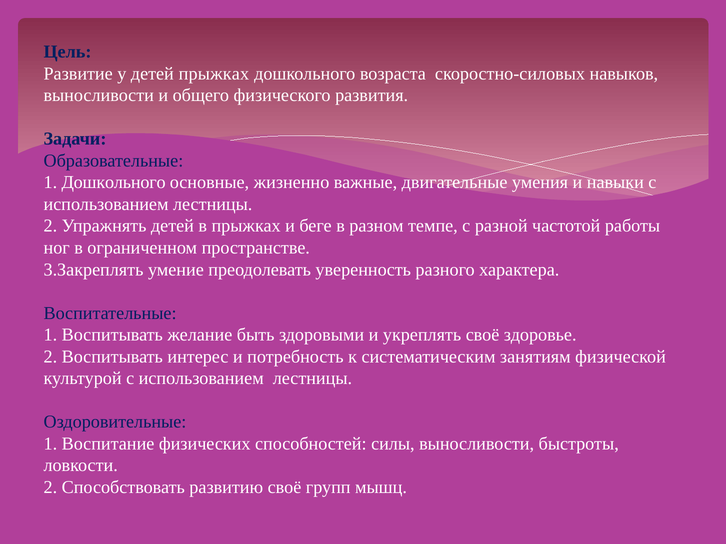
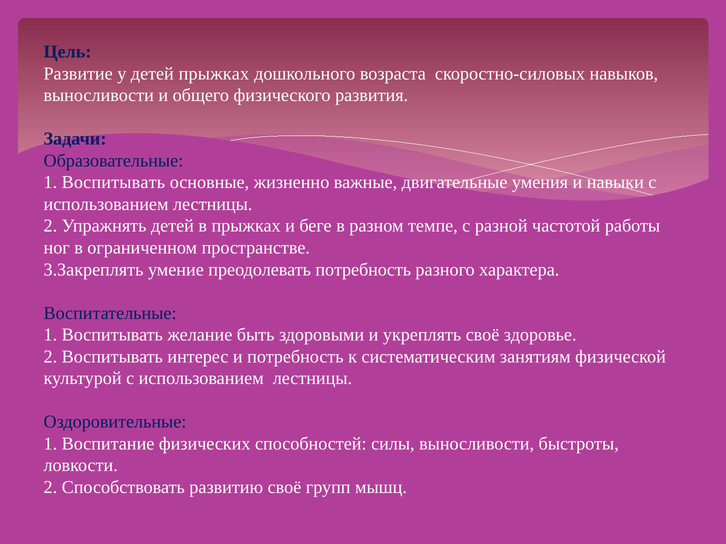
Дошкольного: Дошкольного -> Воспитывать (113, 183)
преодолевать уверенность: уверенность -> потребность (363, 270)
